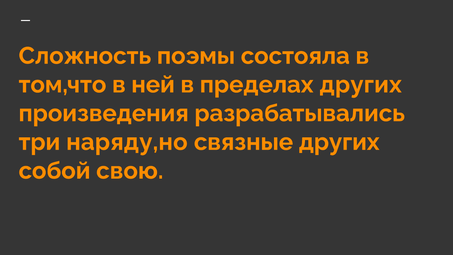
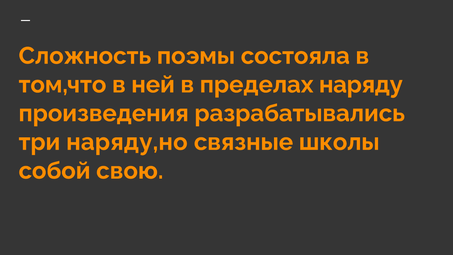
пределах других: других -> наряду (361, 85)
связные других: других -> школы (339, 142)
